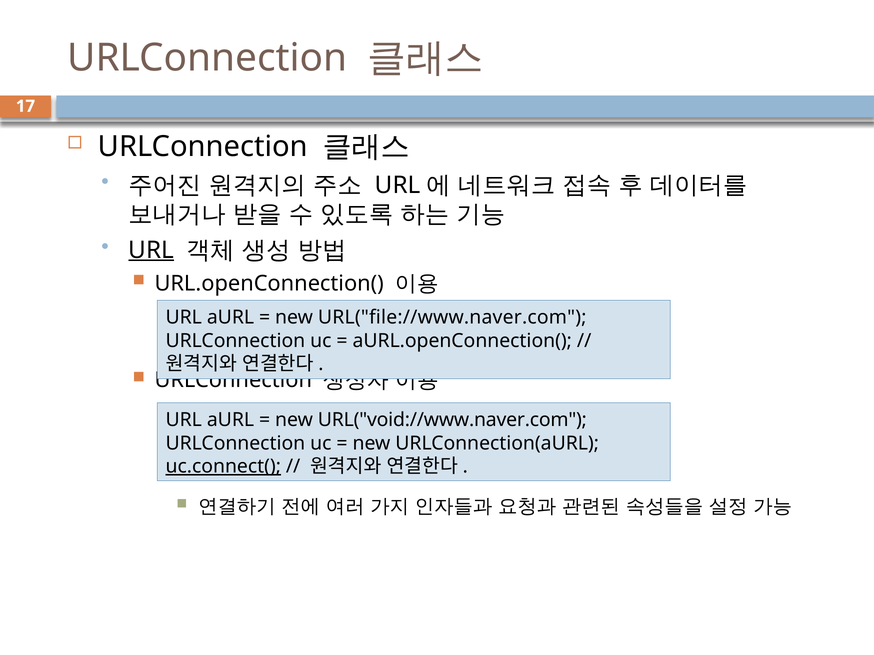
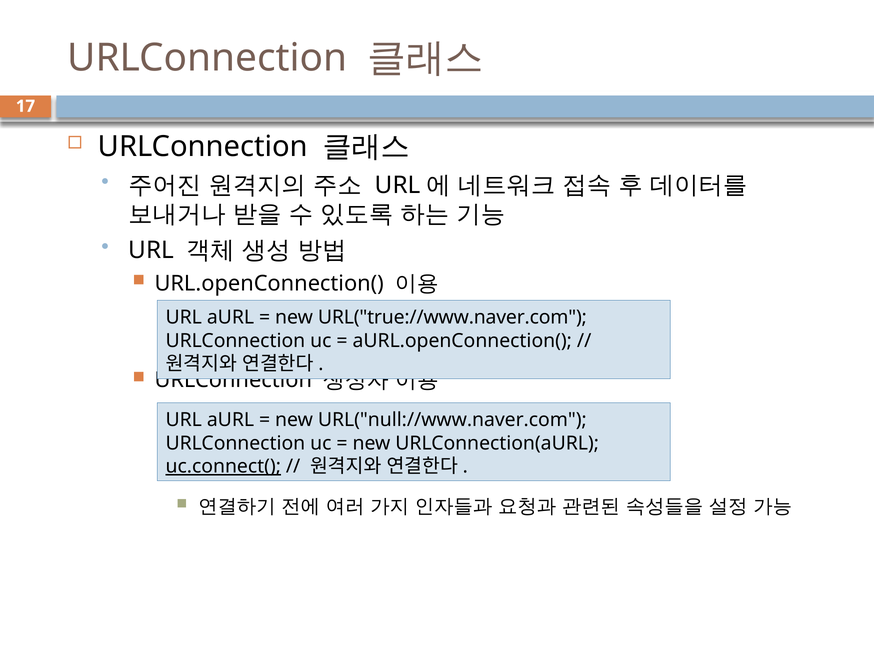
URL underline: present -> none (151, 250)
URL("file://www.naver.com: URL("file://www.naver.com -> URL("true://www.naver.com (452, 318)
URL("void://www.naver.com: URL("void://www.naver.com -> URL("null://www.naver.com (452, 420)
